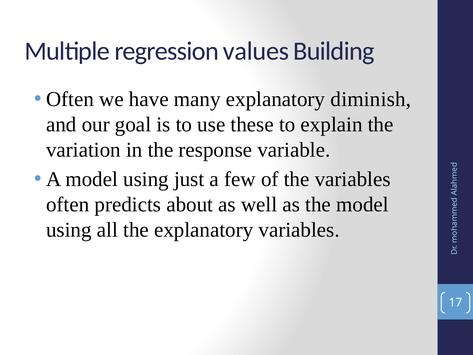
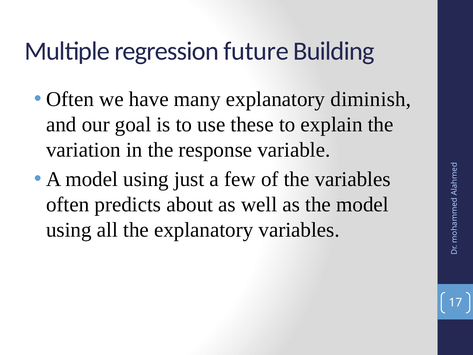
values: values -> future (256, 51)
